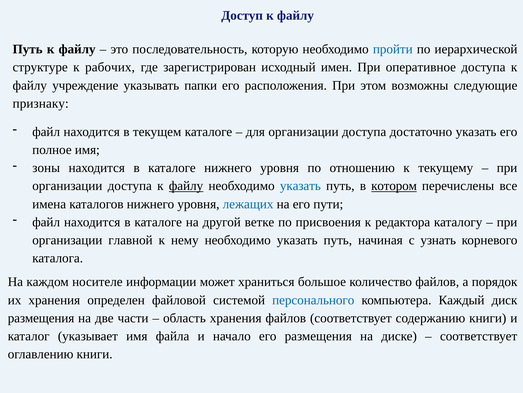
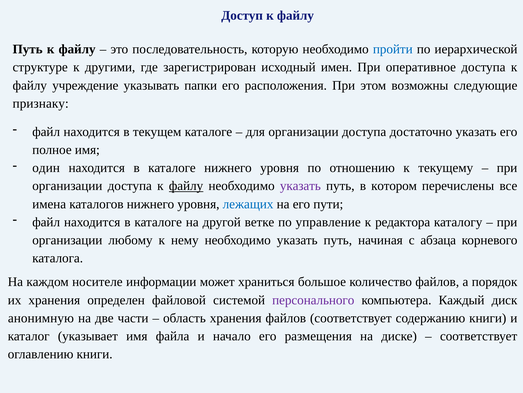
рабочих: рабочих -> другими (110, 67)
зоны: зоны -> один (46, 168)
указать colour: blue -> purple (300, 186)
котором underline: present -> none (394, 186)
присвоения: присвоения -> управление (328, 222)
главной: главной -> любому (130, 240)
узнать: узнать -> абзаца (438, 240)
персонального colour: blue -> purple (313, 299)
размещения: размещения -> анонимную (41, 317)
